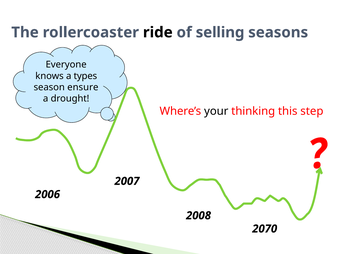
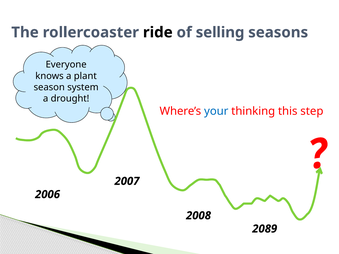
types: types -> plant (85, 76)
ensure: ensure -> system (83, 87)
your colour: black -> blue (216, 111)
2070: 2070 -> 2089 (265, 229)
